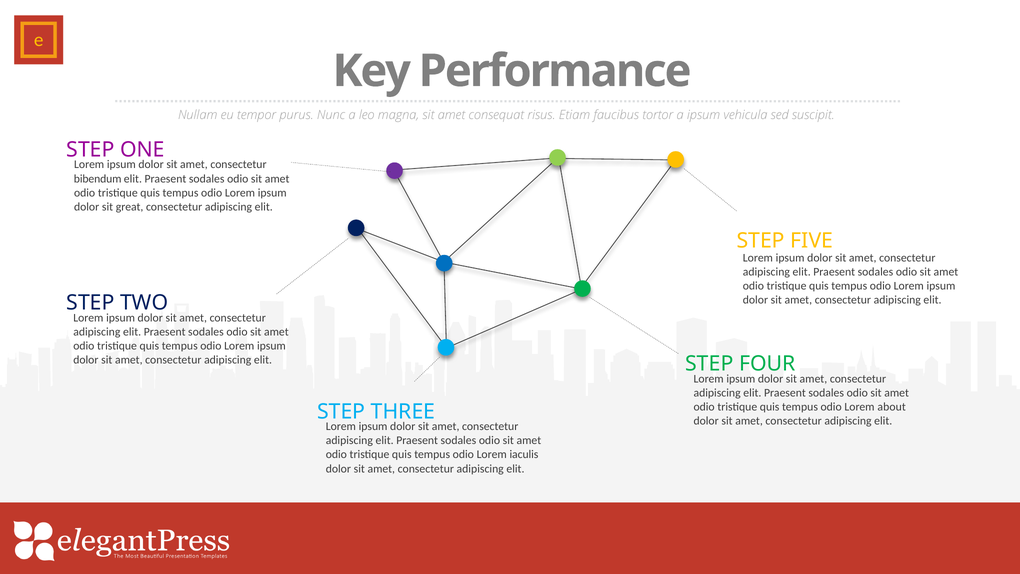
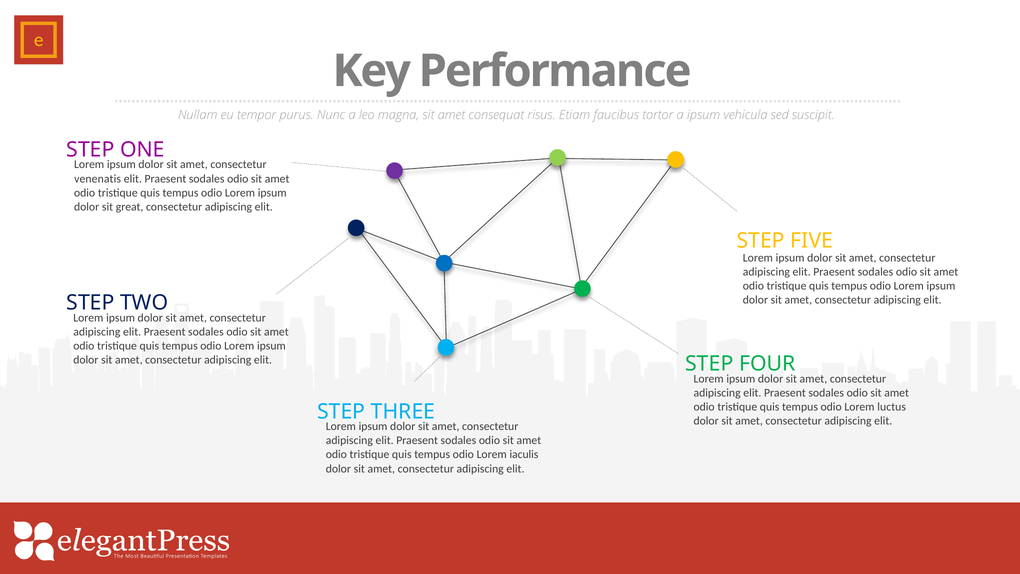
bibendum: bibendum -> venenatis (98, 179)
about: about -> luctus (892, 407)
